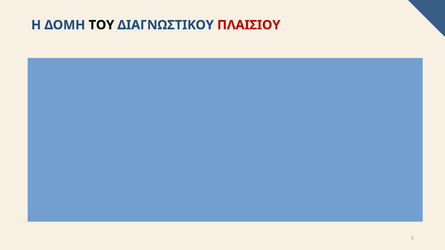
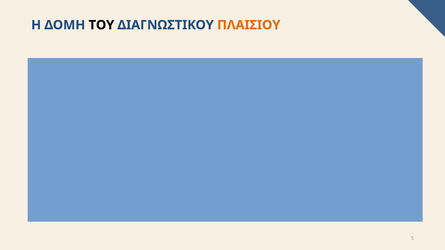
ΠΛΑΙΣΙΟΥ colour: red -> orange (249, 25)
